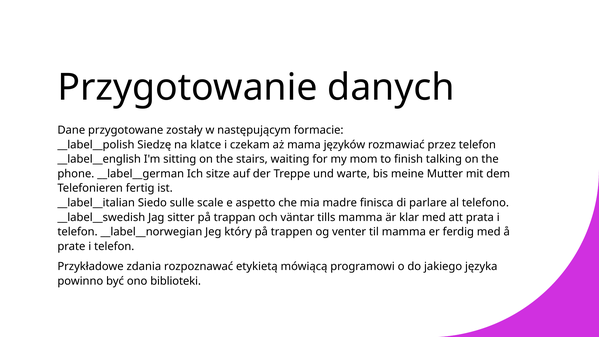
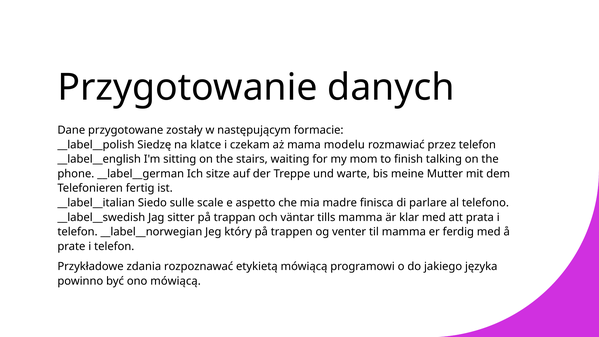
języków: języków -> modelu (344, 145)
ono biblioteki: biblioteki -> mówiącą (176, 281)
